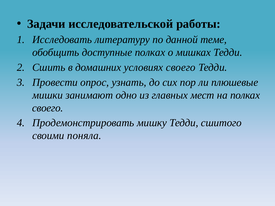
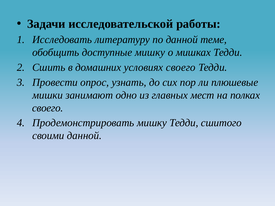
доступные полках: полках -> мишку (150, 52)
своими поняла: поняла -> данной (84, 136)
